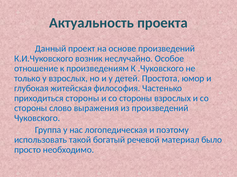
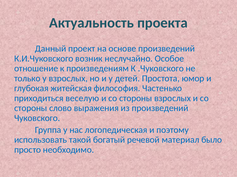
приходиться стороны: стороны -> веселую (82, 99)
